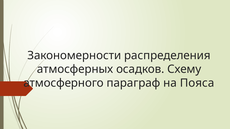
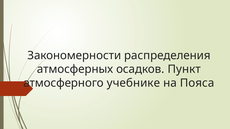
Схему: Схему -> Пункт (184, 69)
параграф: параграф -> учебнике (133, 83)
